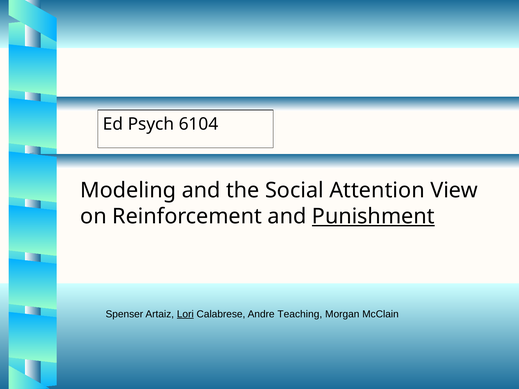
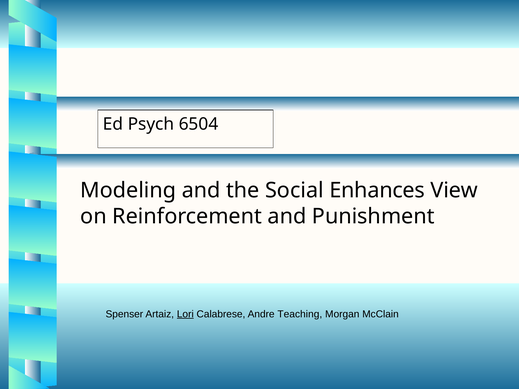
6104: 6104 -> 6504 (199, 124)
Attention: Attention -> Enhances (377, 190)
Punishment underline: present -> none (373, 216)
